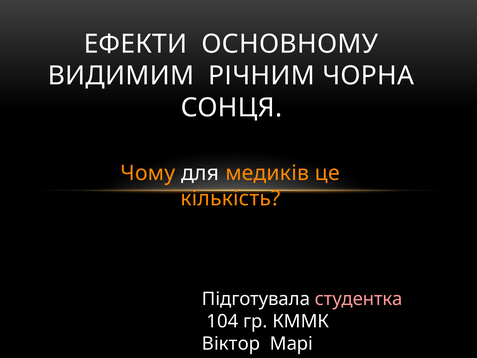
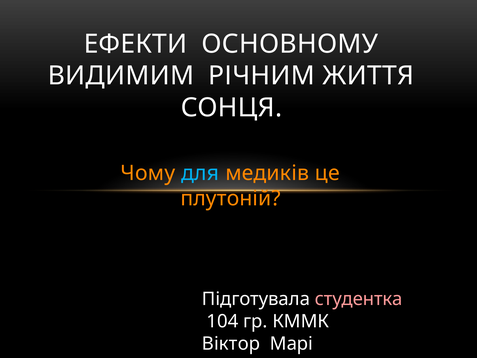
ЧОРНА: ЧОРНА -> ЖИТТЯ (368, 76)
для colour: white -> light blue (200, 173)
кількість: кількість -> плутоній (230, 198)
